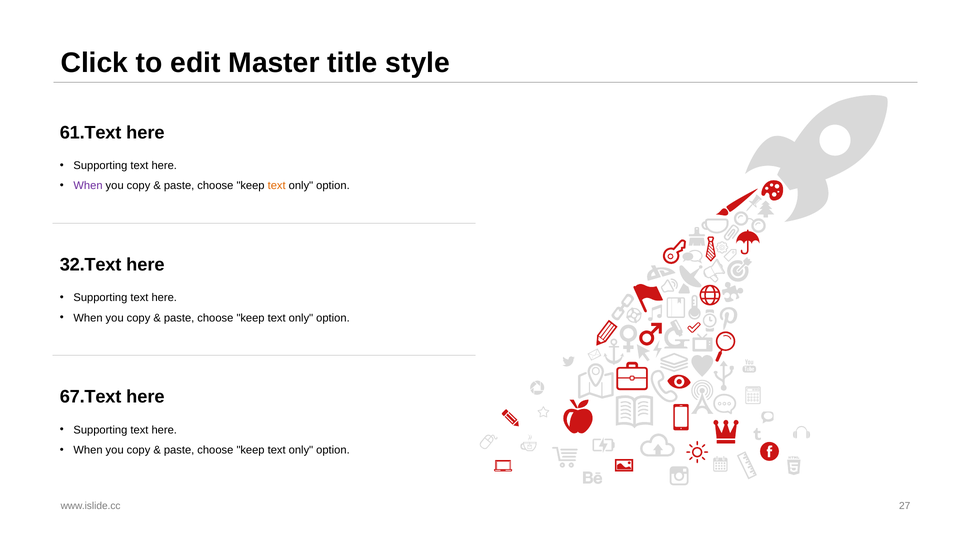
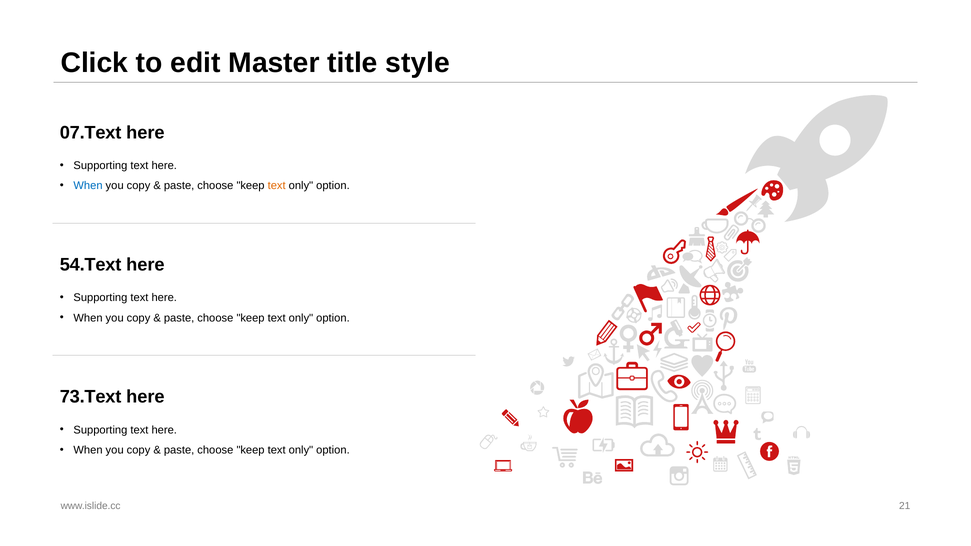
61.Text: 61.Text -> 07.Text (91, 133)
When colour: purple -> blue (88, 186)
32.Text: 32.Text -> 54.Text (91, 265)
67.Text: 67.Text -> 73.Text (91, 397)
27: 27 -> 21 (905, 506)
